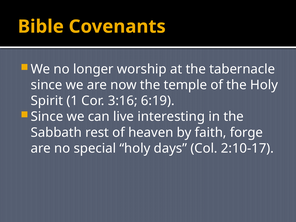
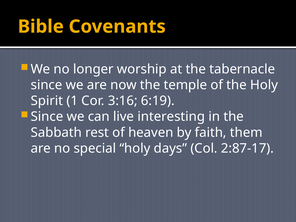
forge: forge -> them (246, 132)
2:10-17: 2:10-17 -> 2:87-17 (247, 148)
